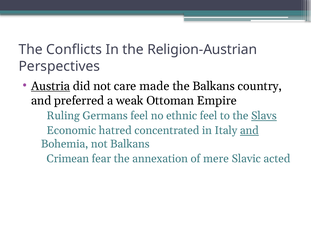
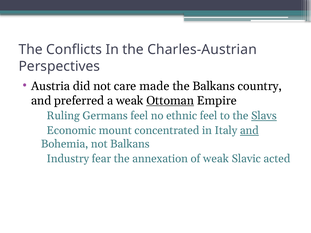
Religion-Austrian: Religion-Austrian -> Charles-Austrian (202, 50)
Austria underline: present -> none (51, 86)
Ottoman underline: none -> present (170, 101)
hatred: hatred -> mount (115, 131)
Crimean: Crimean -> Industry (68, 159)
of mere: mere -> weak (216, 159)
